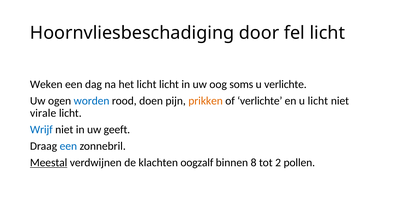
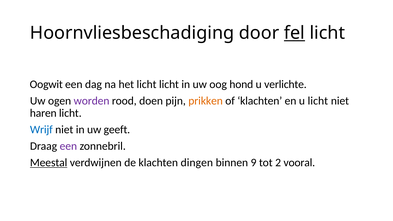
fel underline: none -> present (294, 33)
Weken: Weken -> Oogwit (46, 84)
soms: soms -> hond (241, 84)
worden colour: blue -> purple (92, 101)
of verlichte: verlichte -> klachten (260, 101)
virale: virale -> haren (43, 113)
een colour: blue -> purple (68, 146)
oogzalf: oogzalf -> dingen (197, 163)
8: 8 -> 9 (254, 163)
pollen: pollen -> vooral (299, 163)
